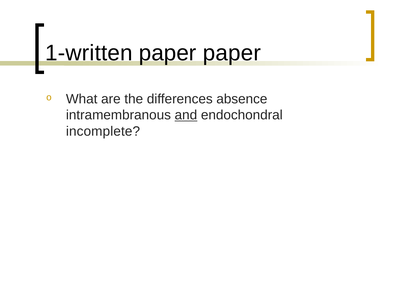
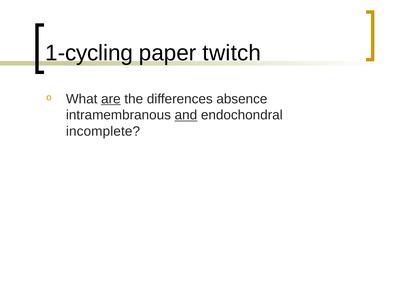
1-written: 1-written -> 1-cycling (89, 53)
paper paper: paper -> twitch (232, 53)
are underline: none -> present (111, 99)
